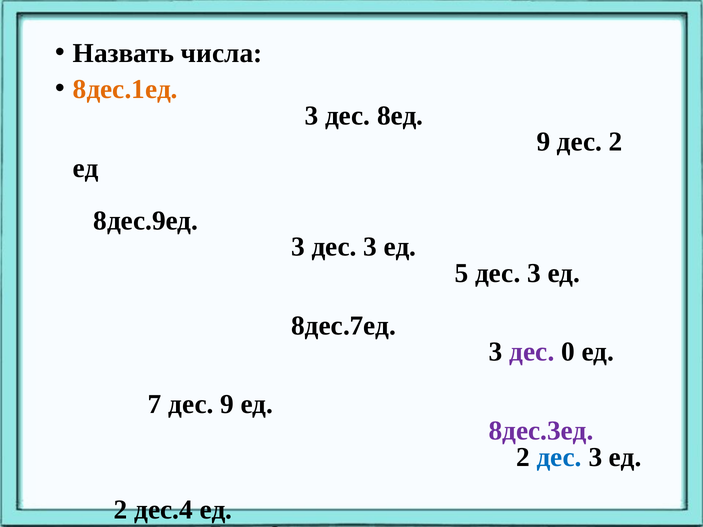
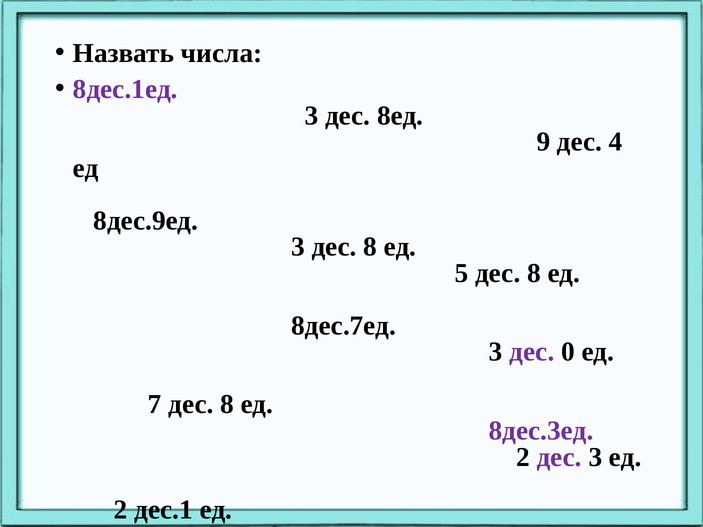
8дес.1ед colour: orange -> purple (125, 89)
дес 2: 2 -> 4 (616, 142)
3 дес 3: 3 -> 8 (370, 247)
5 дес 3: 3 -> 8 (534, 273)
7 дес 9: 9 -> 8 (227, 405)
дес colour: blue -> purple (559, 457)
дес.4: дес.4 -> дес.1 (164, 510)
